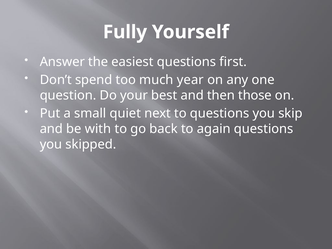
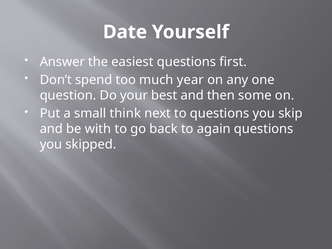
Fully: Fully -> Date (125, 32)
those: those -> some (255, 95)
quiet: quiet -> think (125, 113)
